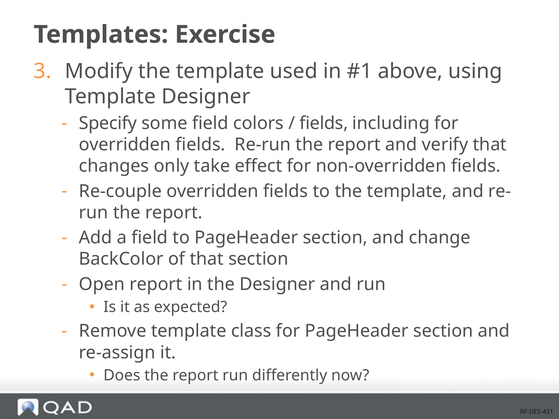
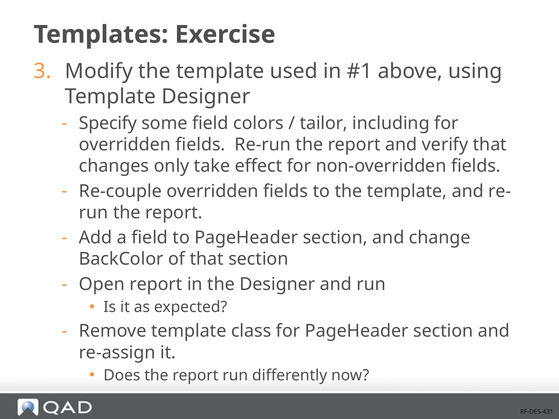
fields: fields -> tailor (324, 123)
